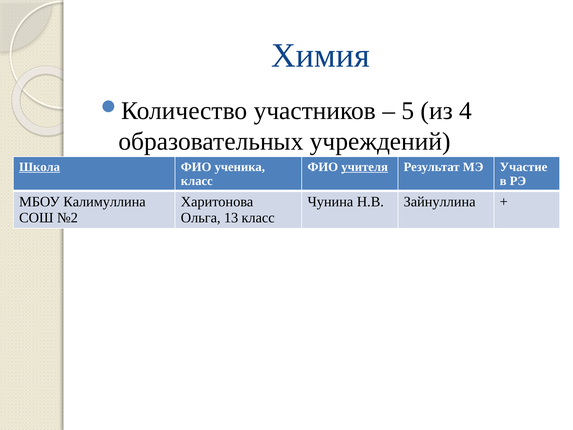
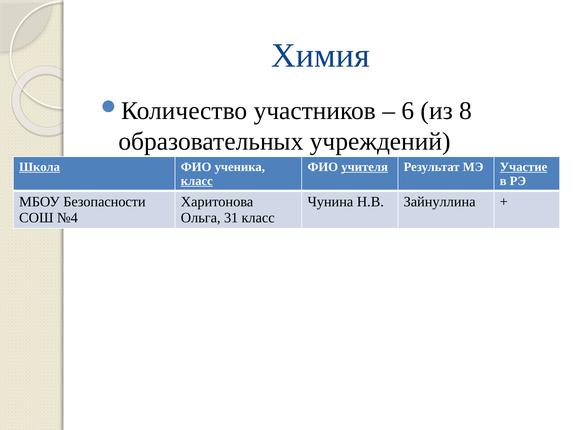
5: 5 -> 6 (408, 111)
4: 4 -> 8 (466, 111)
Участие underline: none -> present (524, 167)
класс underline: none -> present (197, 181)
Калимуллина: Калимуллина -> Безопасности (104, 202)
№2: №2 -> №4 (67, 218)
13: 13 -> 31 (231, 218)
